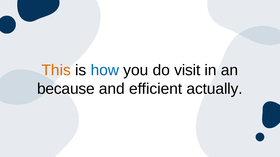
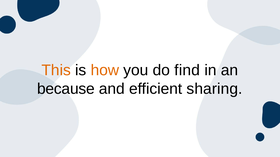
how colour: blue -> orange (105, 71)
visit: visit -> find (187, 71)
actually: actually -> sharing (215, 89)
